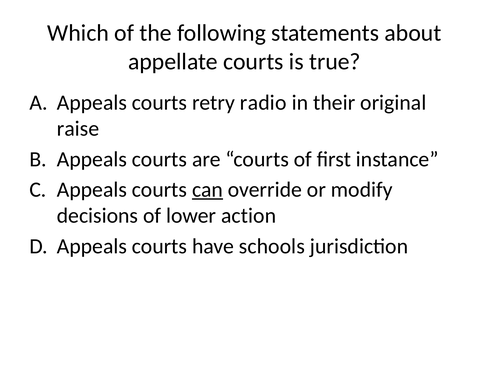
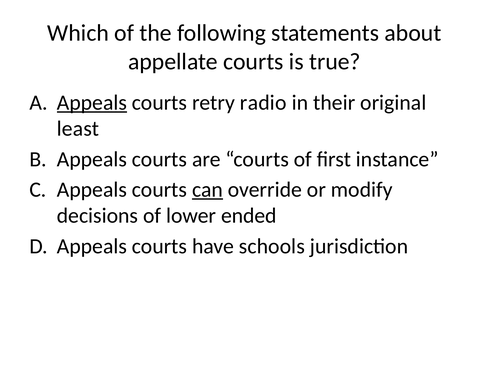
Appeals underline: none -> present (92, 103)
raise: raise -> least (78, 129)
action: action -> ended (249, 216)
